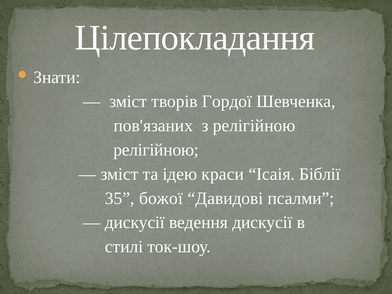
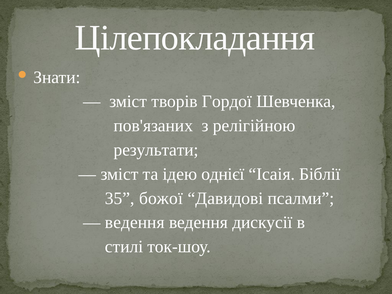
релігійною: релігійною -> результати (156, 150)
краси: краси -> однієї (223, 174)
дискусії: дискусії -> ведення (135, 222)
